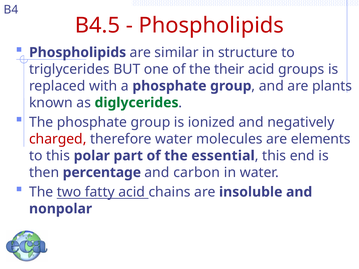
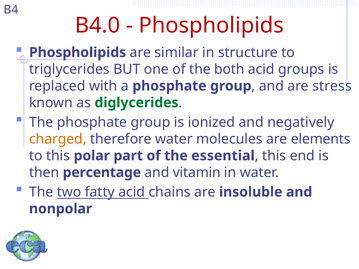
B4.5: B4.5 -> B4.0 (97, 25)
their: their -> both (229, 69)
plants: plants -> stress (332, 86)
charged colour: red -> orange (58, 139)
carbon: carbon -> vitamin (197, 173)
